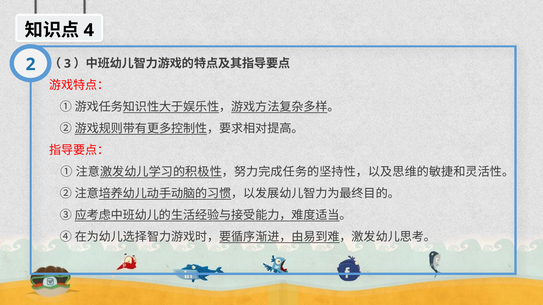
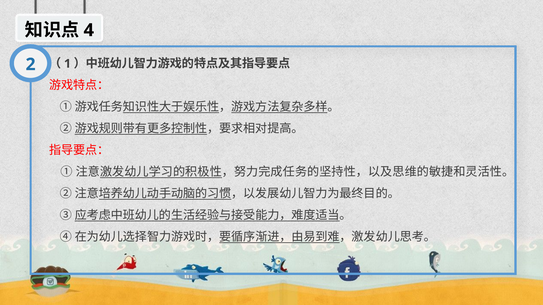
3: 3 -> 1 (67, 64)
